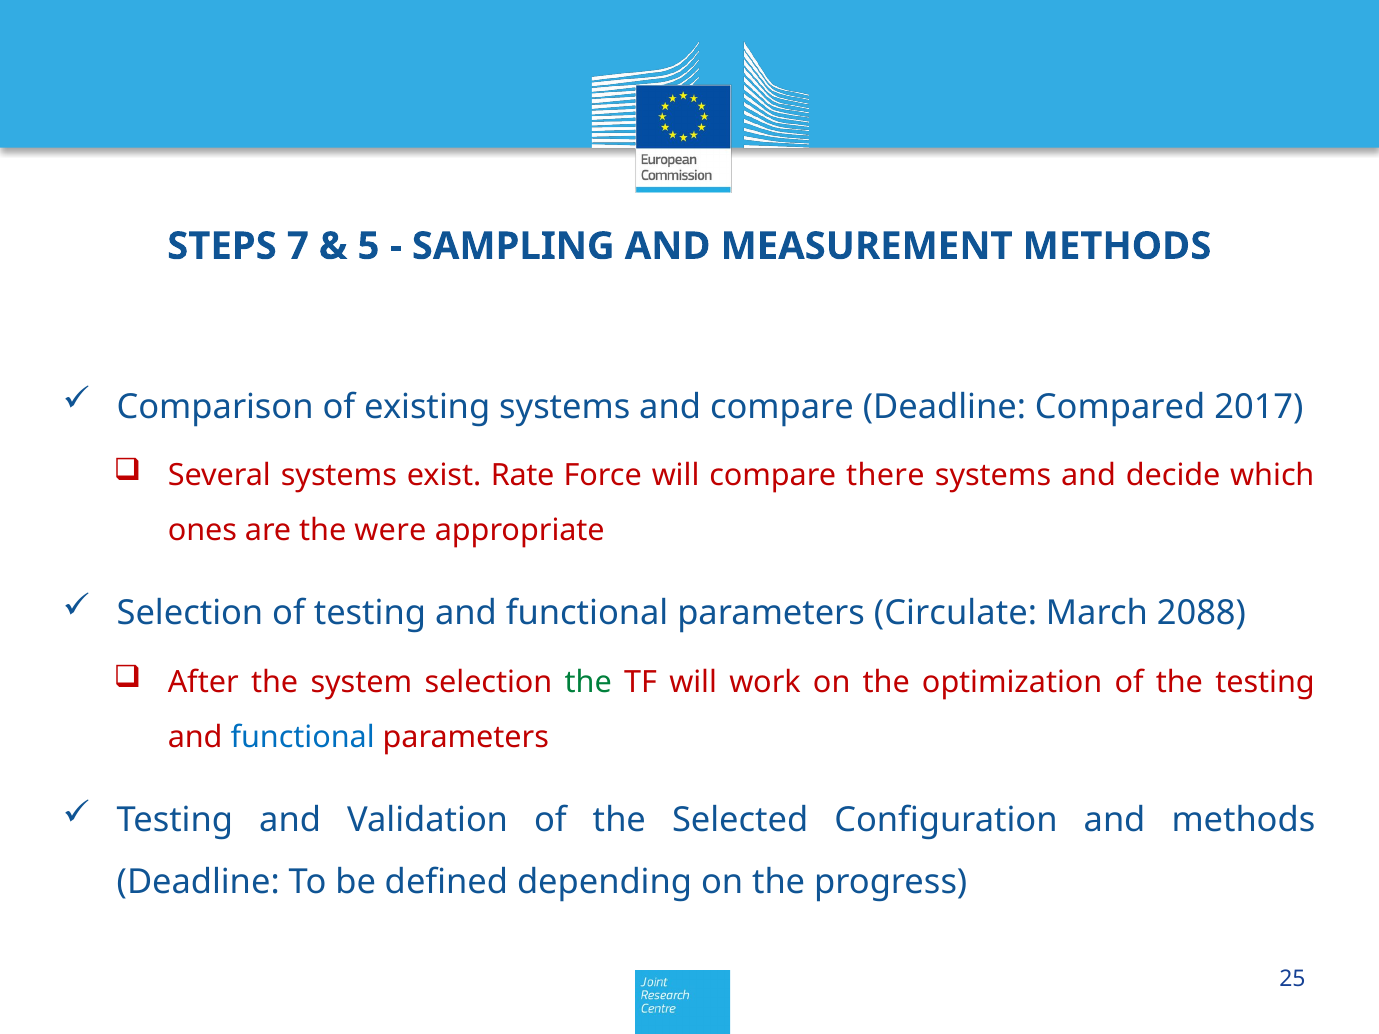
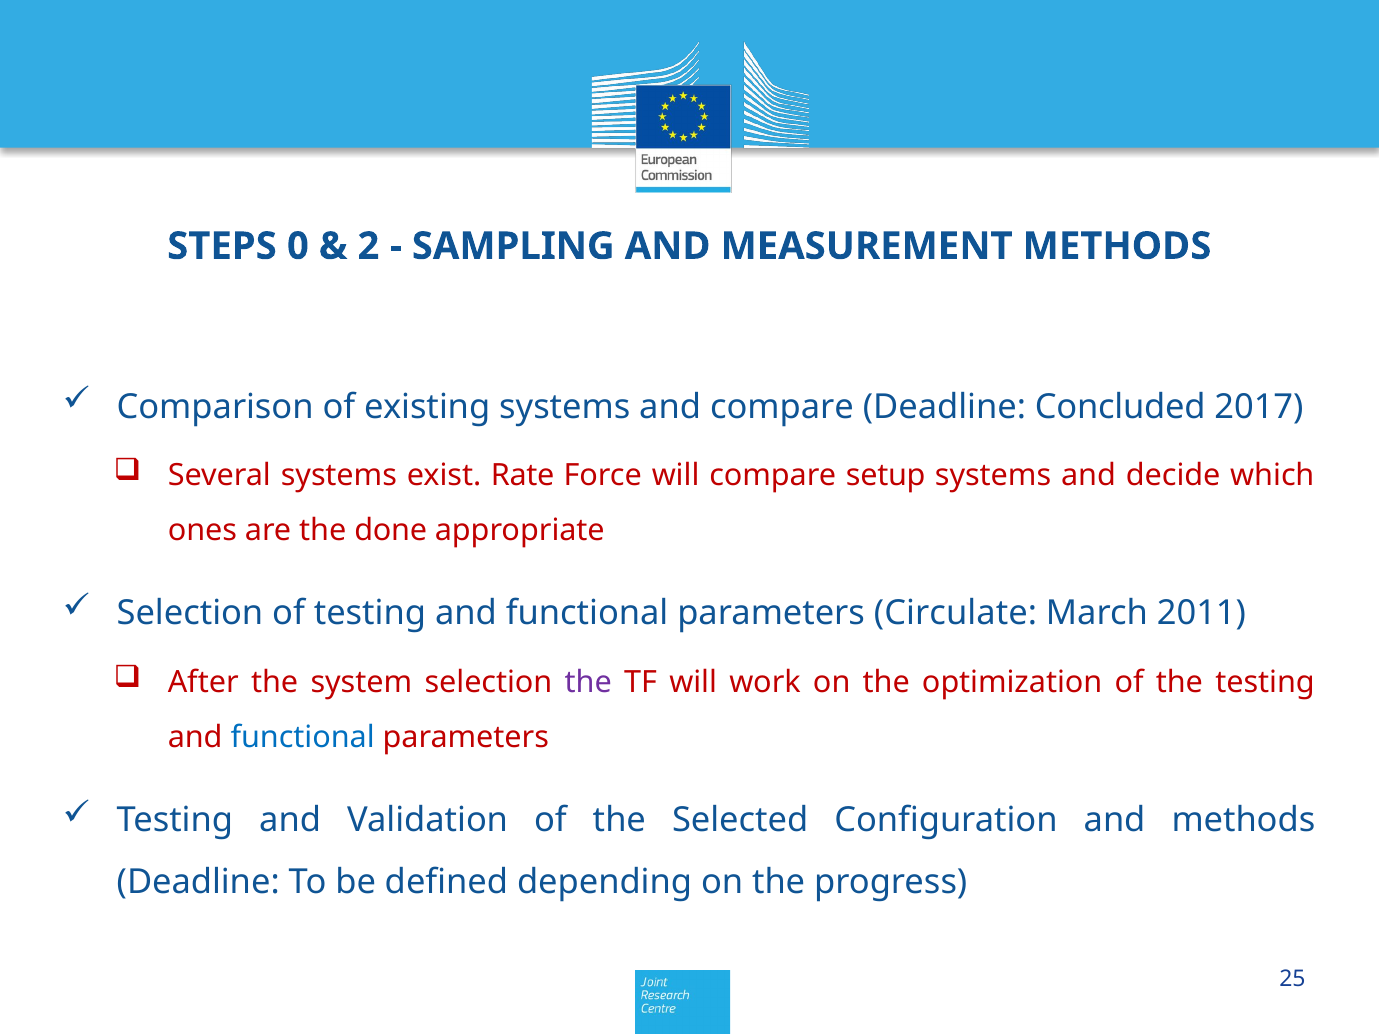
7: 7 -> 0 (298, 246)
5: 5 -> 2 (368, 246)
Compared: Compared -> Concluded (1120, 407)
there: there -> setup (886, 476)
were: were -> done (391, 531)
2088: 2088 -> 2011 (1201, 614)
the colour: green -> purple (588, 682)
